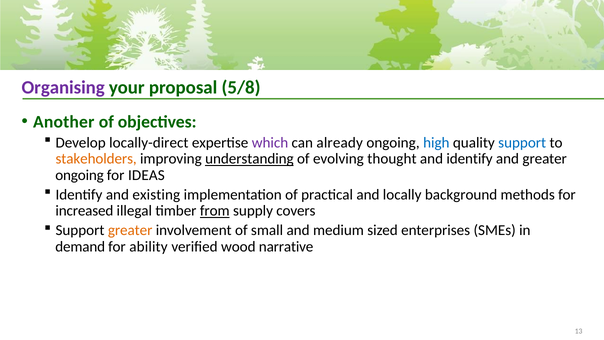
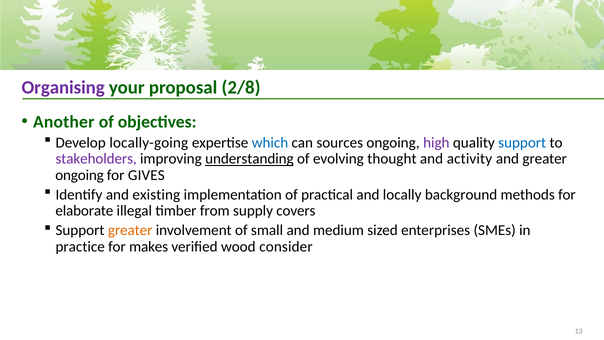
5/8: 5/8 -> 2/8 (241, 87)
locally-direct: locally-direct -> locally-going (149, 142)
which colour: purple -> blue (270, 142)
already: already -> sources (340, 142)
high colour: blue -> purple (436, 142)
stakeholders colour: orange -> purple (96, 159)
and identify: identify -> activity (469, 159)
IDEAS: IDEAS -> GIVES (146, 175)
increased: increased -> elaborate (84, 211)
from underline: present -> none (215, 211)
demand: demand -> practice (80, 247)
ability: ability -> makes (149, 247)
narrative: narrative -> consider (286, 247)
